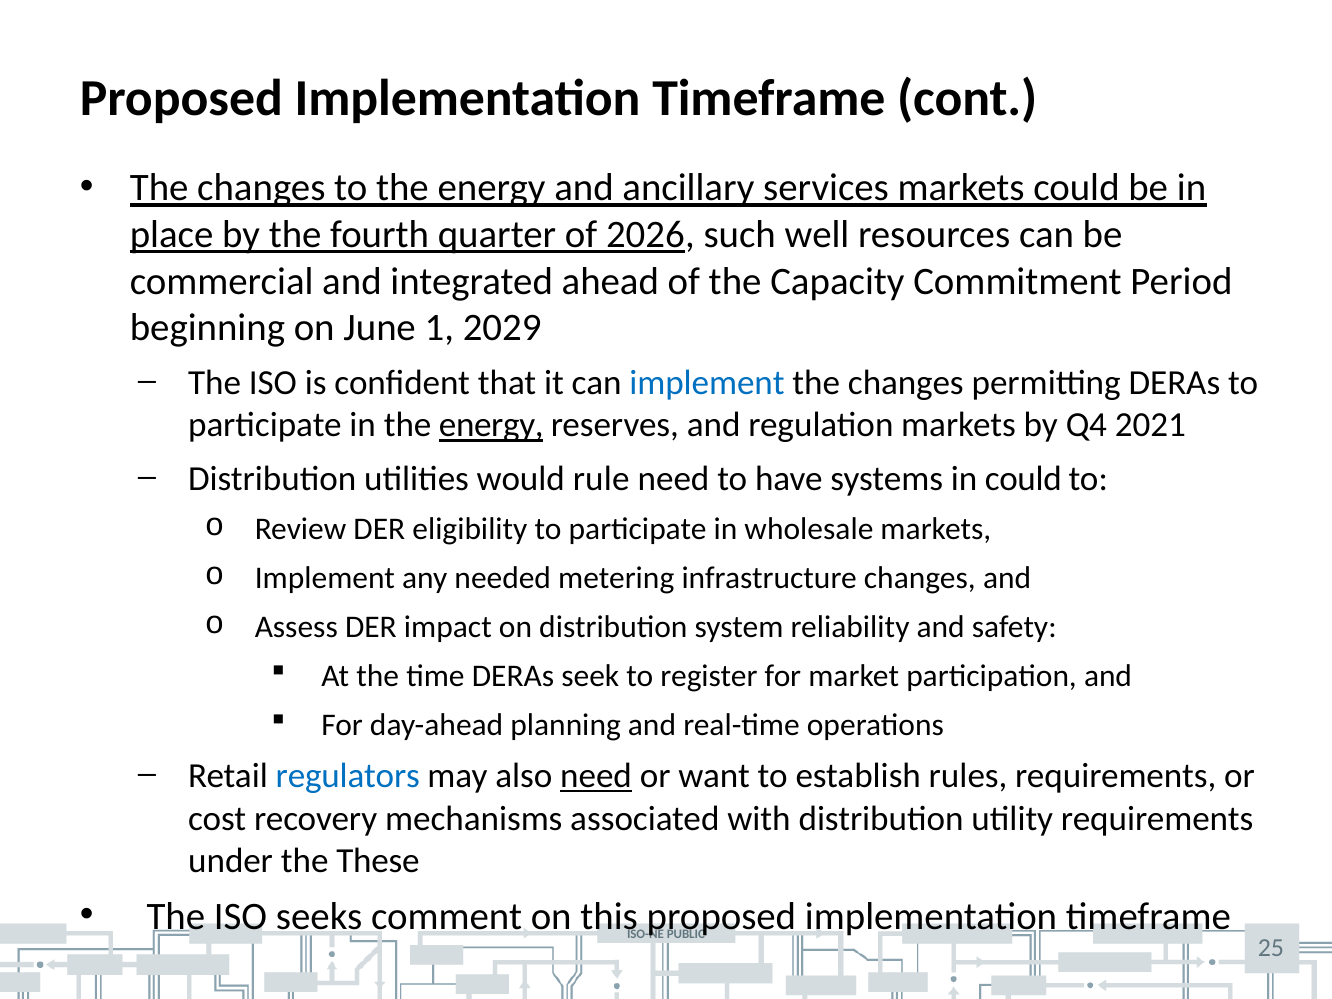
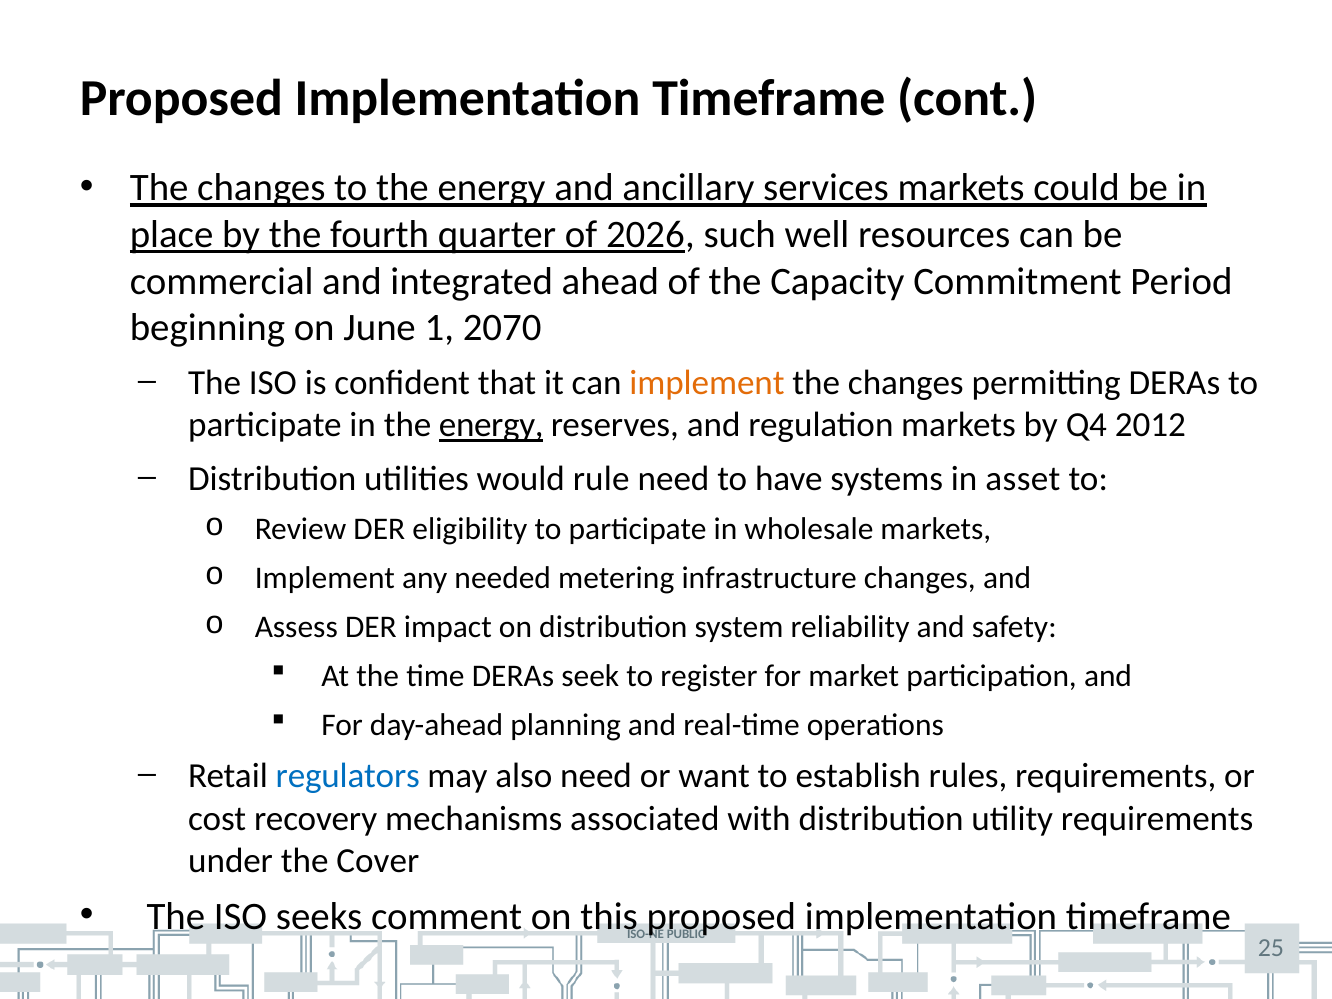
2029: 2029 -> 2070 (502, 328)
implement colour: blue -> orange (707, 383)
2021: 2021 -> 2012 (1150, 425)
in could: could -> asset (1023, 479)
need underline: present -> none (596, 776)
These: These -> Cover (378, 861)
